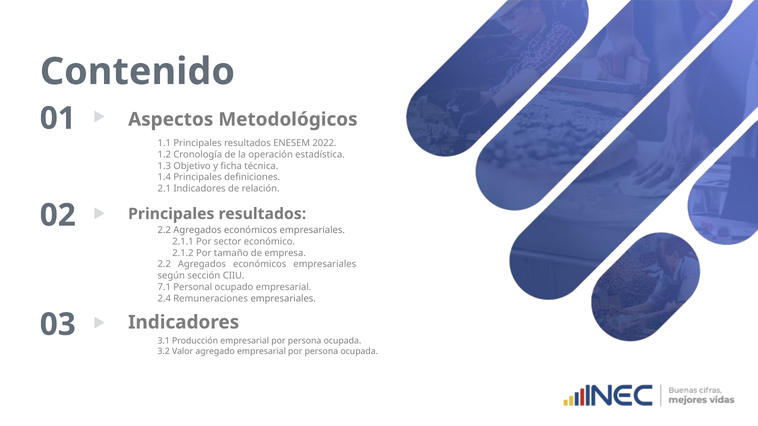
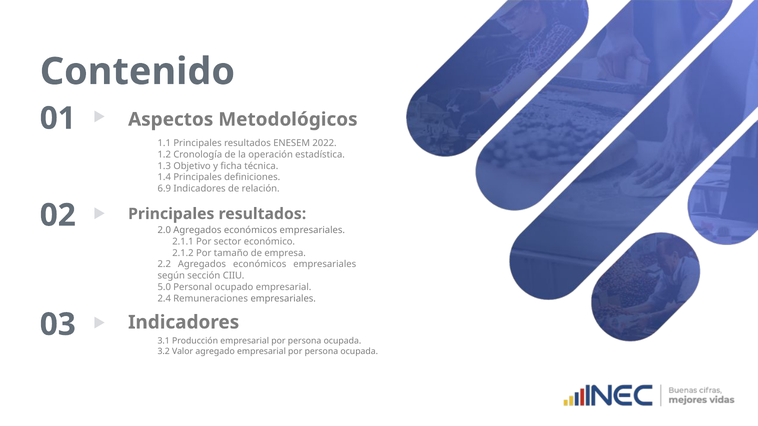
2.1: 2.1 -> 6.9 (164, 189)
2.2: 2.2 -> 2.0 (164, 230)
7.1: 7.1 -> 5.0 (164, 287)
